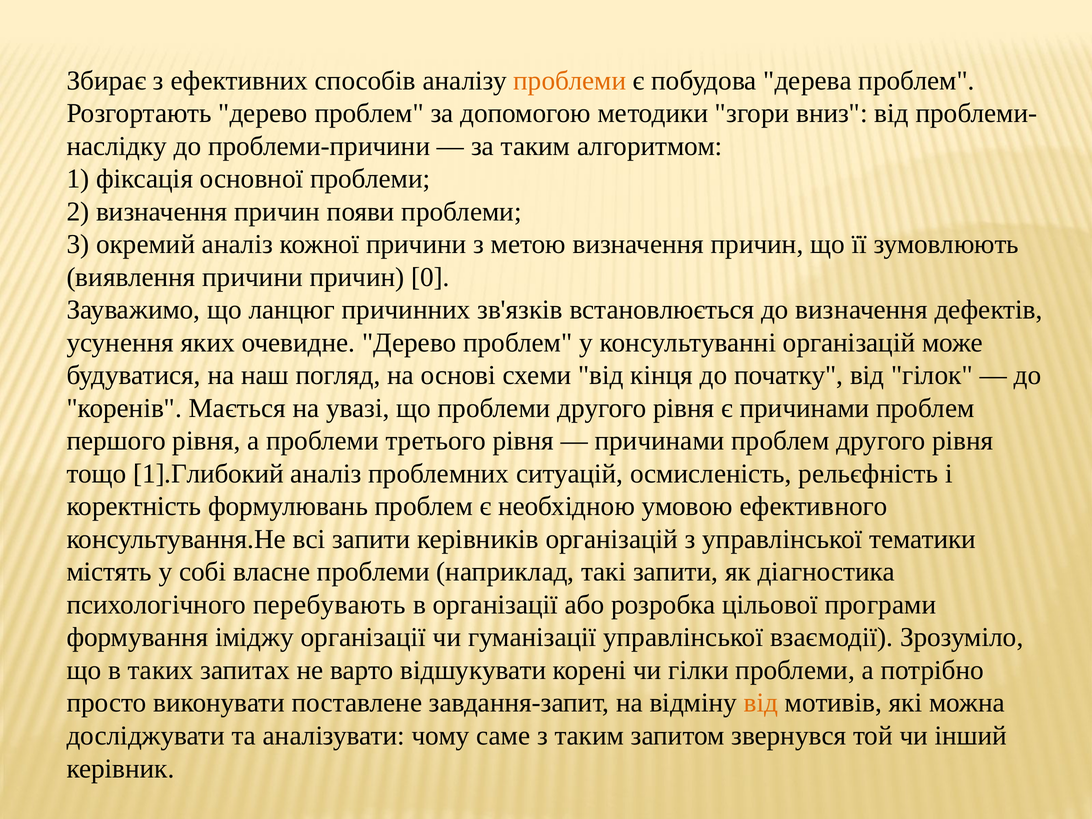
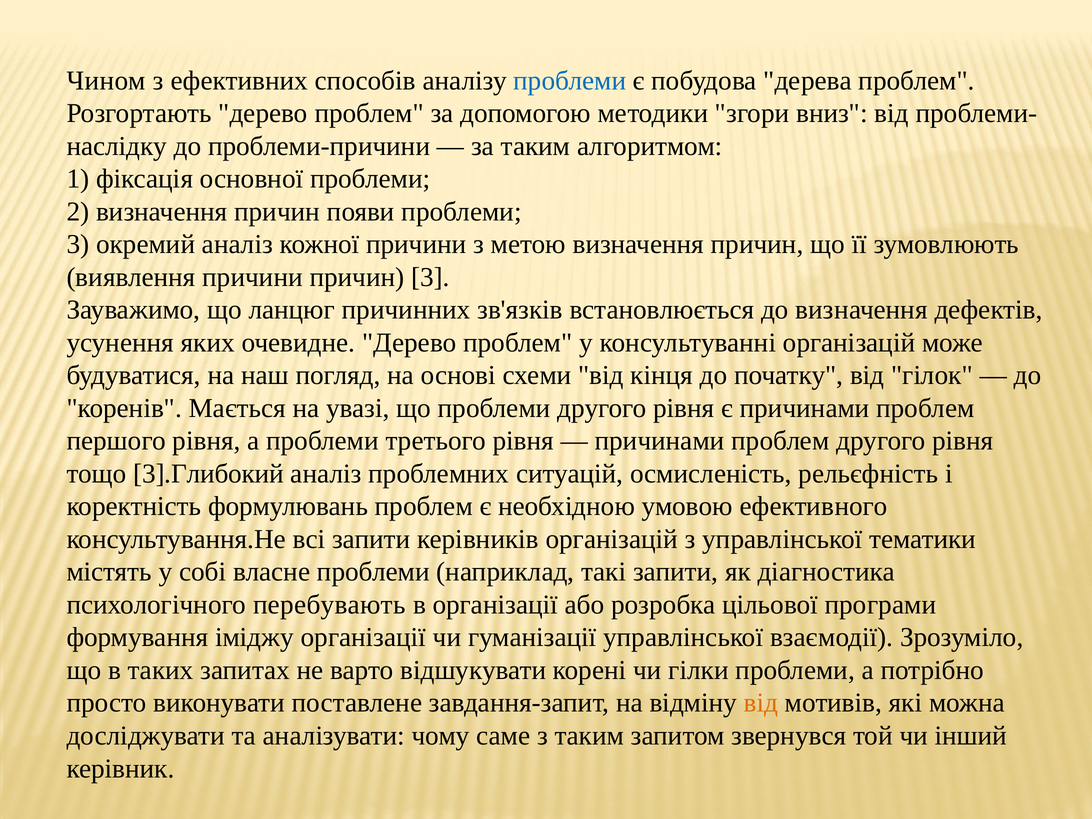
Збирає: Збирає -> Чином (106, 81)
проблеми colour: orange -> blue (570, 81)
причин 0: 0 -> 3 (430, 277)
1].Глибокий: 1].Глибокий -> 3].Глибокий (209, 474)
